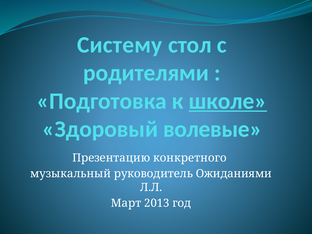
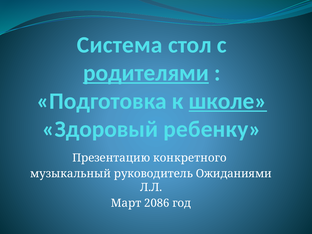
Систему: Систему -> Система (120, 45)
родителями underline: none -> present (146, 73)
волевые: волевые -> ребенку (212, 129)
2013: 2013 -> 2086 (157, 203)
